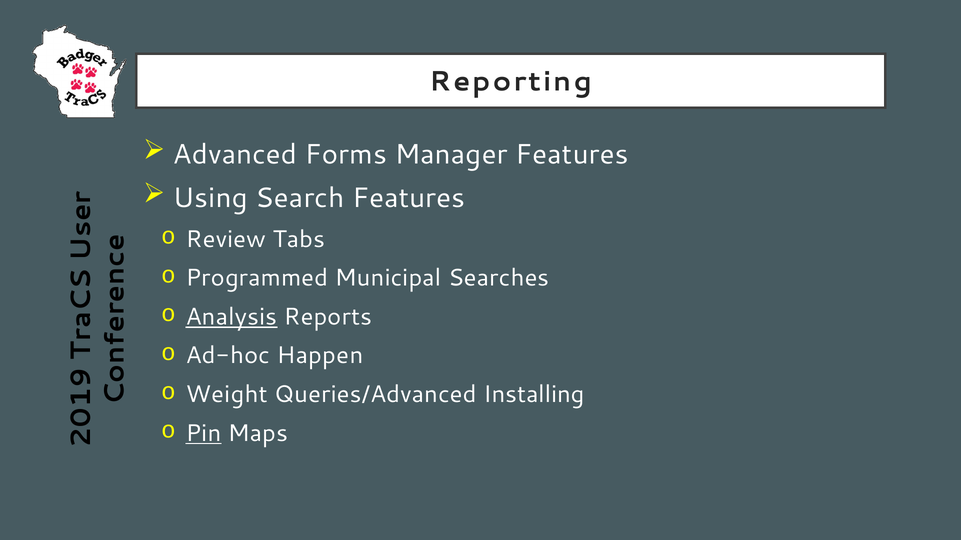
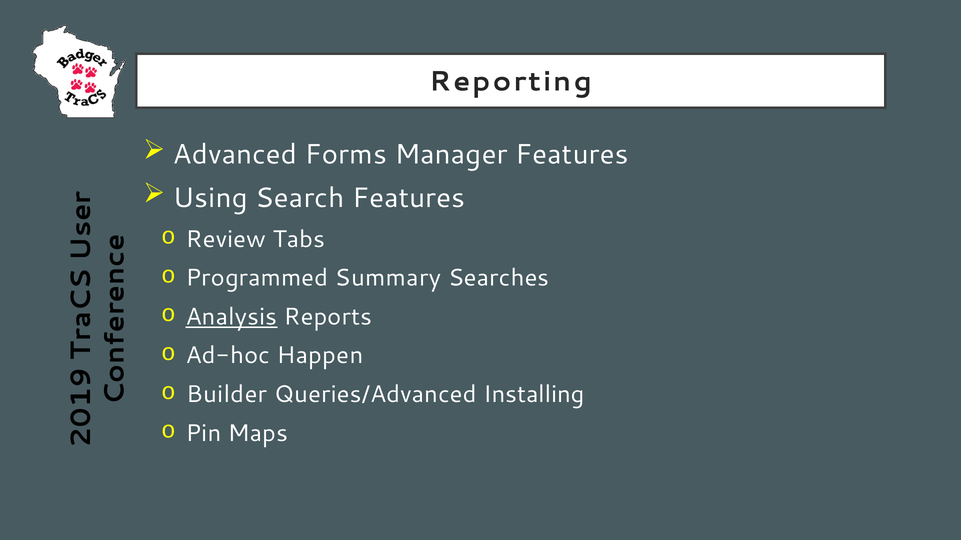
Municipal: Municipal -> Summary (388, 278)
Weight: Weight -> Builder (227, 395)
Pin underline: present -> none (204, 434)
